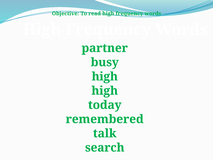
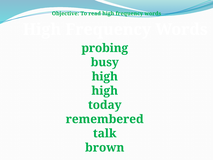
partner: partner -> probing (105, 48)
search: search -> brown (105, 147)
